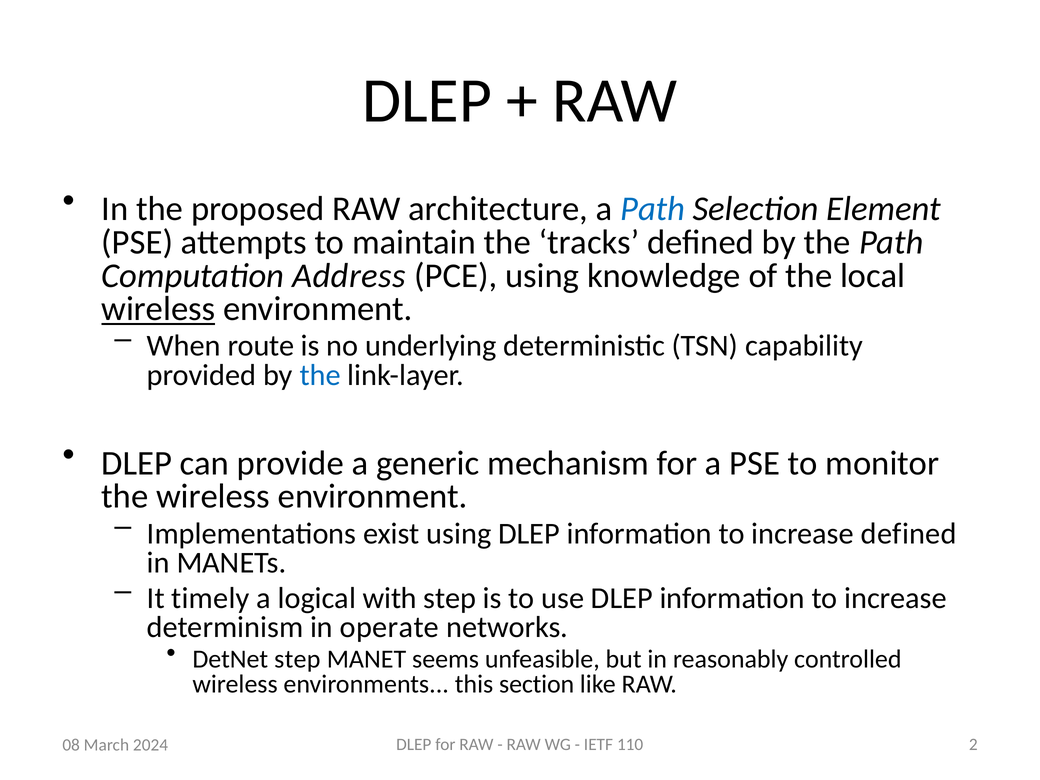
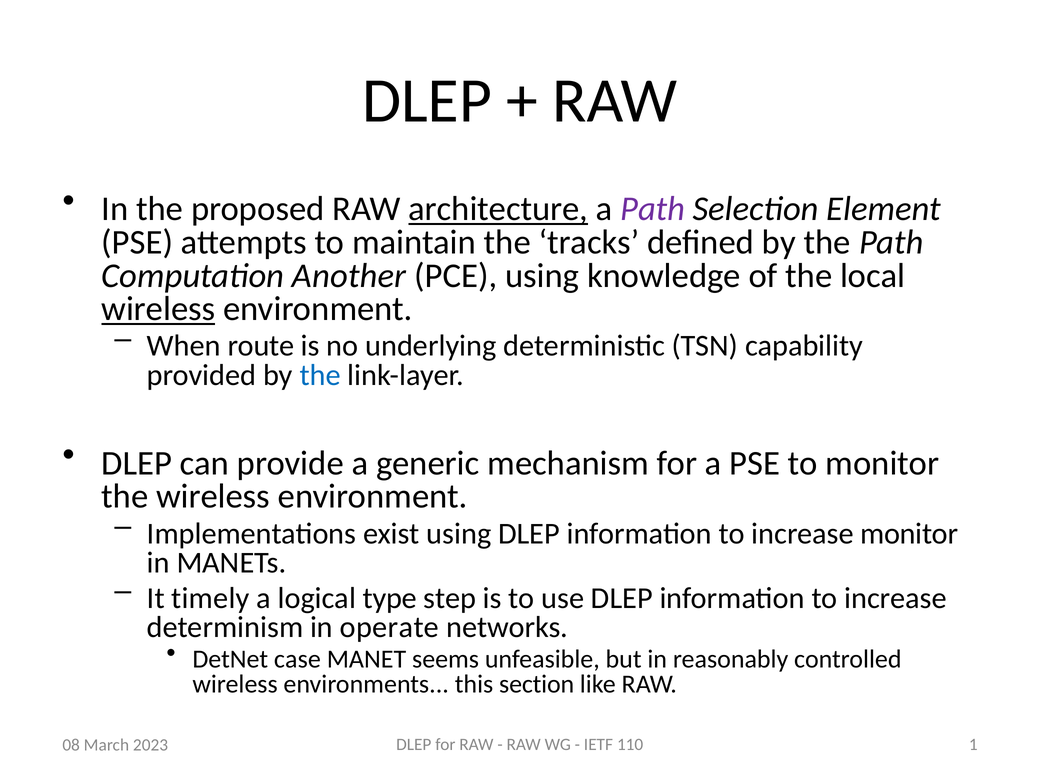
architecture underline: none -> present (498, 209)
Path colour: blue -> purple (653, 209)
Address: Address -> Another (349, 276)
increase defined: defined -> monitor (909, 534)
with: with -> type (390, 598)
DetNet step: step -> case (297, 659)
2: 2 -> 1 (973, 745)
2024: 2024 -> 2023 (151, 745)
